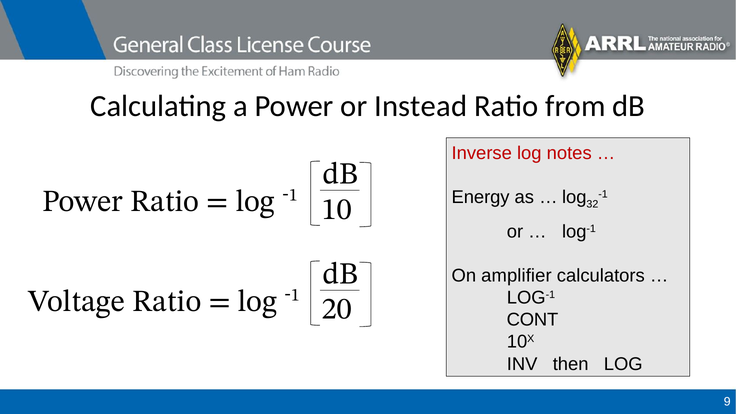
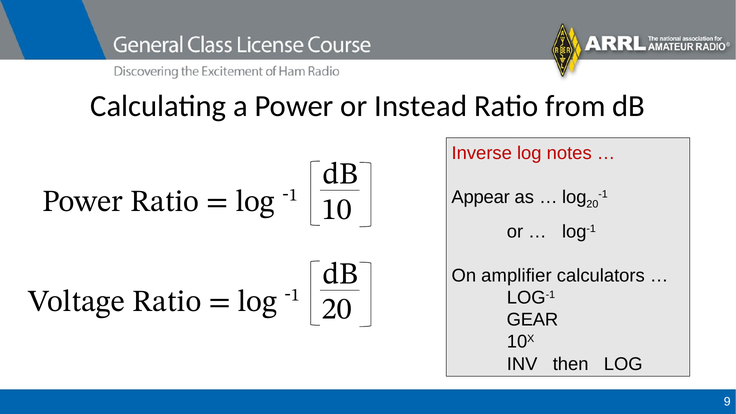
Energy: Energy -> Appear (481, 197)
32: 32 -> 20 (592, 204)
CONT: CONT -> GEAR (532, 320)
